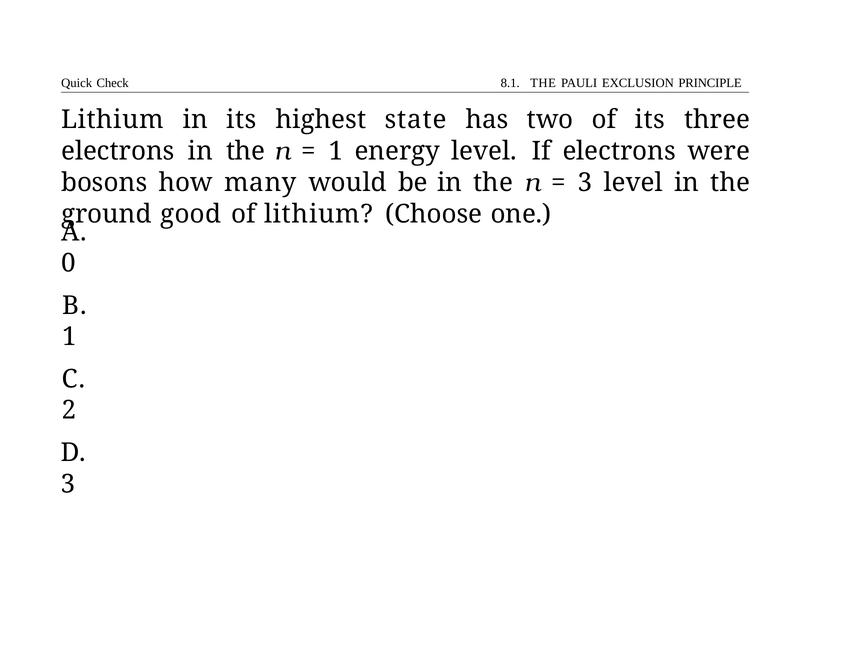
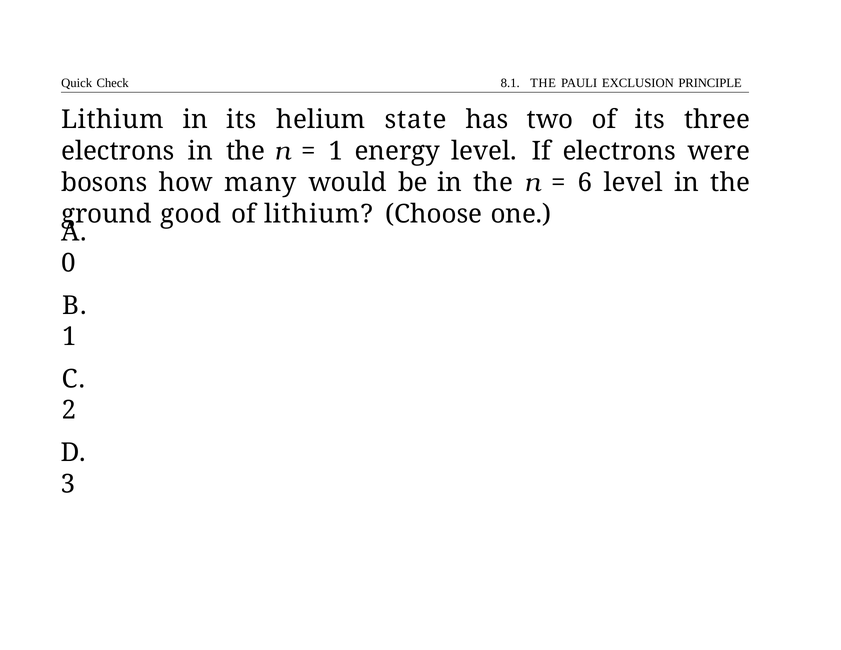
highest: highest -> helium (321, 120)
3: 3 -> 6 (585, 183)
